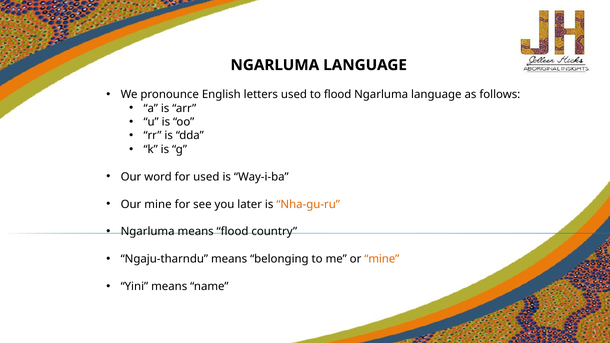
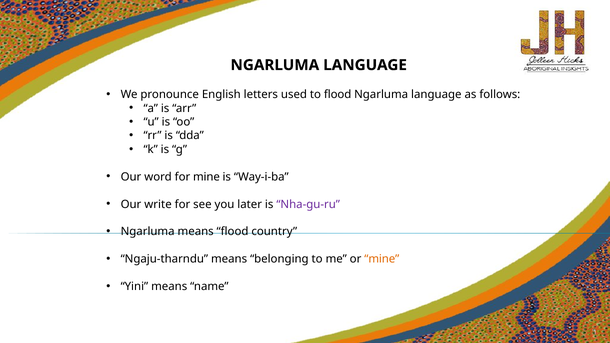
for used: used -> mine (206, 177)
Our mine: mine -> write (158, 204)
Nha-gu-ru colour: orange -> purple (308, 204)
